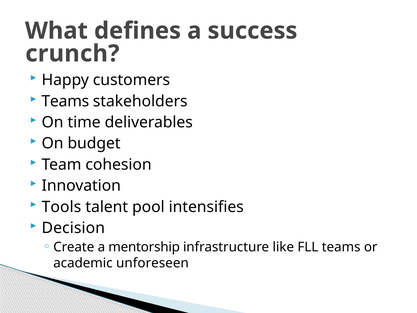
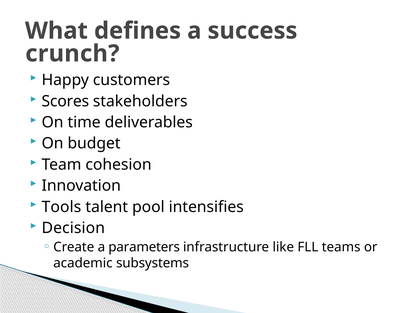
Teams: Teams -> Scores (65, 101)
mentorship: mentorship -> parameters (144, 247)
unforeseen: unforeseen -> subsystems (153, 263)
